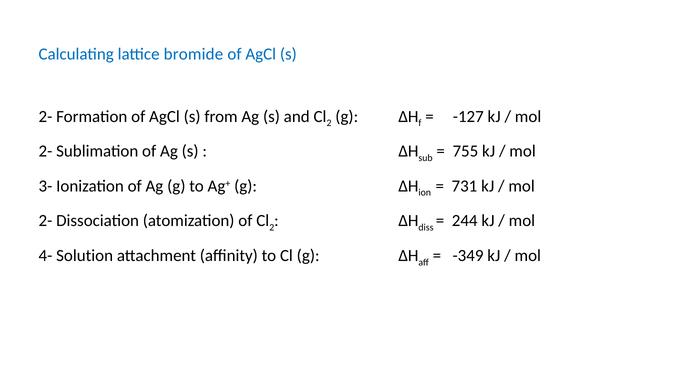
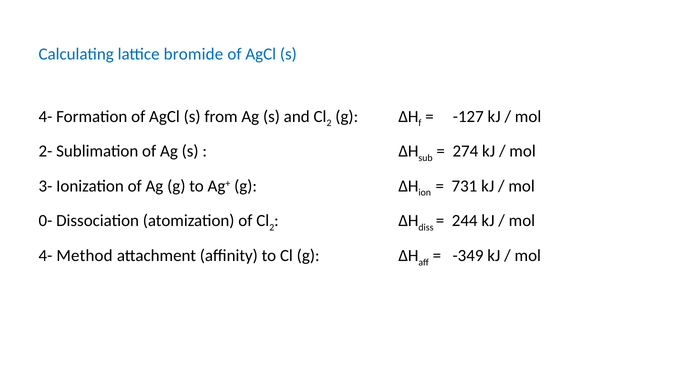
2-: 2- -> 4- (46, 116)
755: 755 -> 274 (465, 151)
2-: 2- -> 0- (46, 221)
Solution: Solution -> Method (85, 255)
